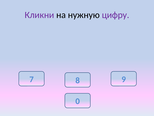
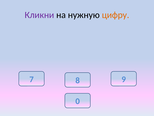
цифру colour: purple -> orange (116, 15)
